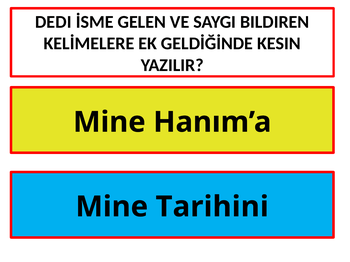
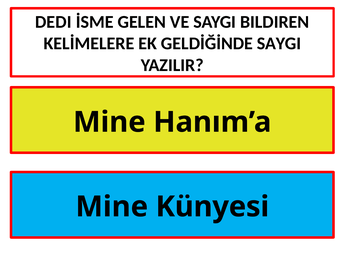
GELDİĞİNDE KESIN: KESIN -> SAYGI (279, 44)
Tarihini: Tarihini -> Künyesi (212, 207)
